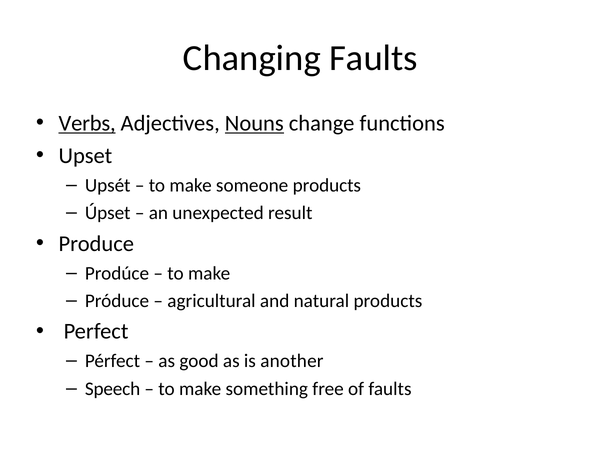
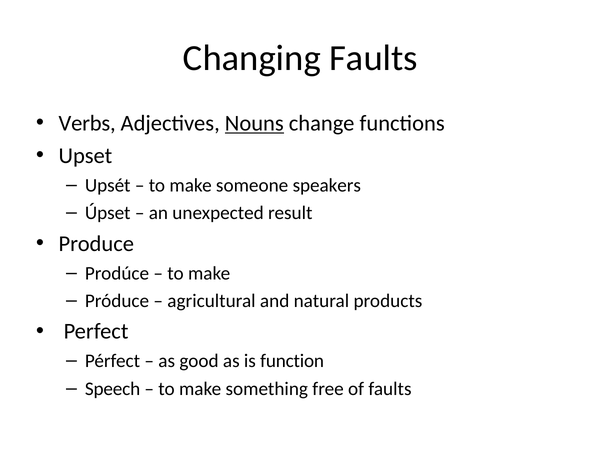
Verbs underline: present -> none (87, 123)
someone products: products -> speakers (327, 185)
another: another -> function (292, 361)
